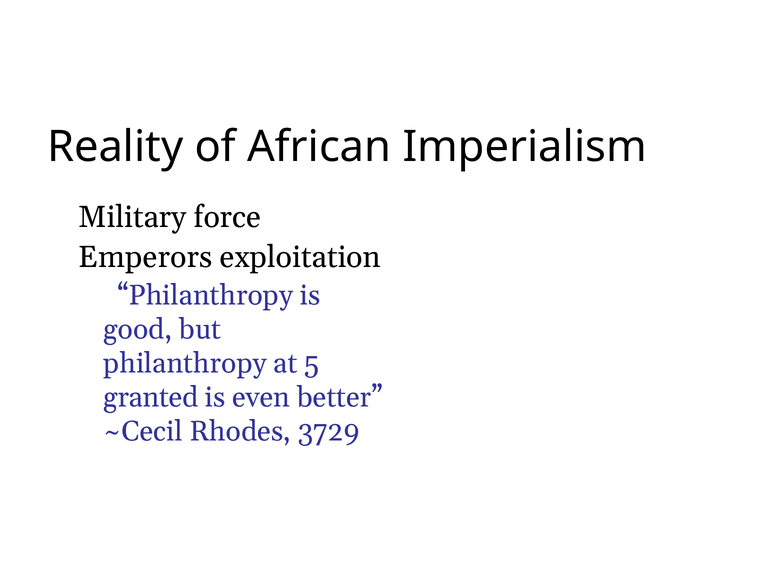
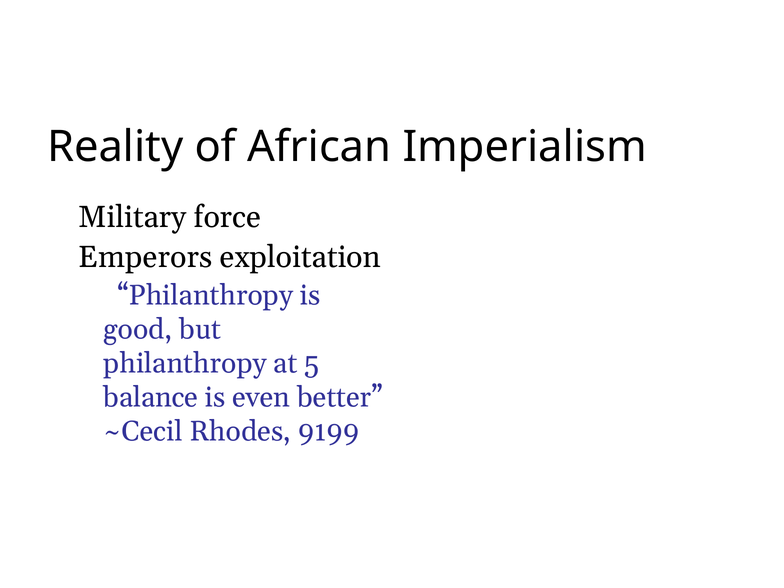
granted: granted -> balance (151, 397)
3729: 3729 -> 9199 (329, 431)
